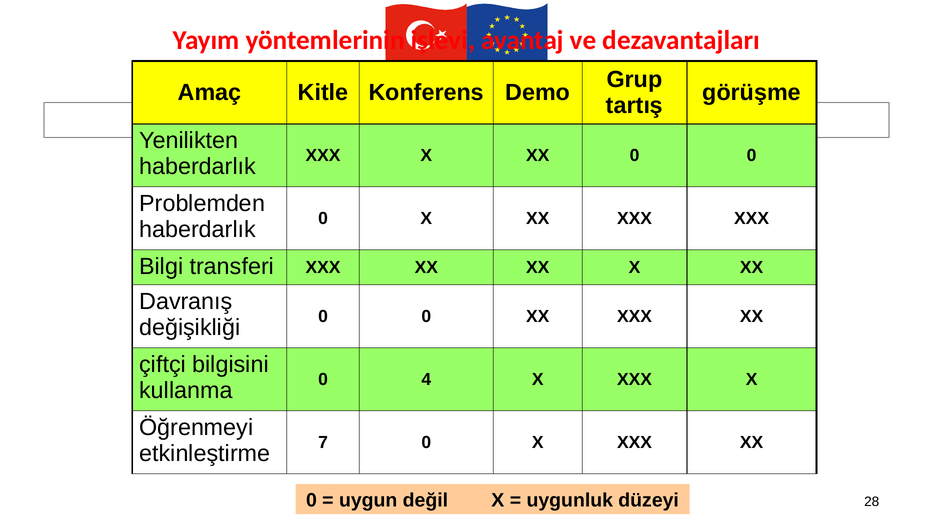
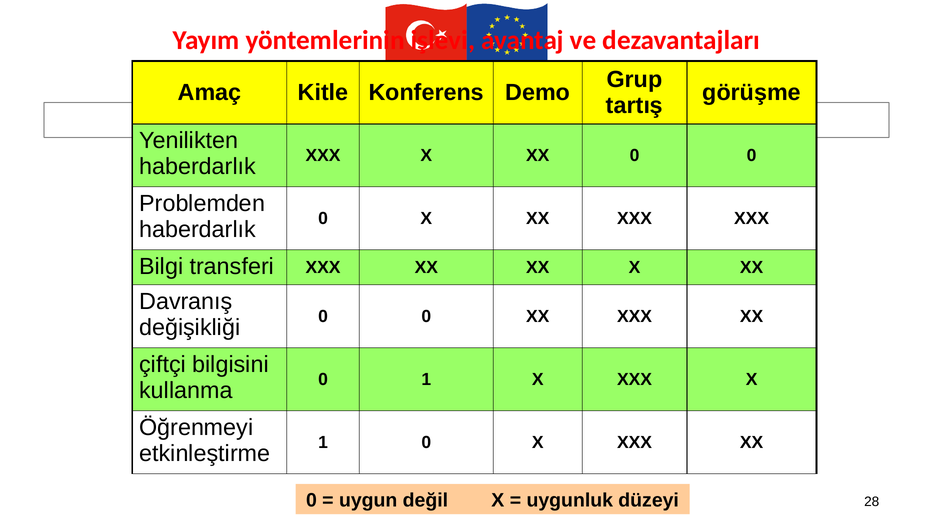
0 4: 4 -> 1 (426, 379)
etkinleştirme 7: 7 -> 1 (323, 442)
